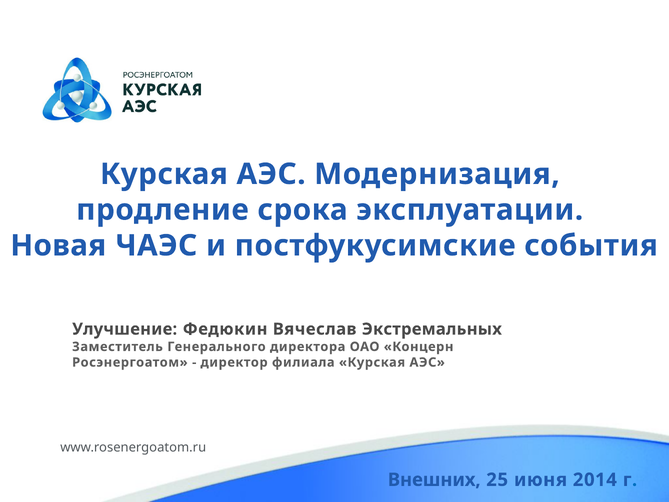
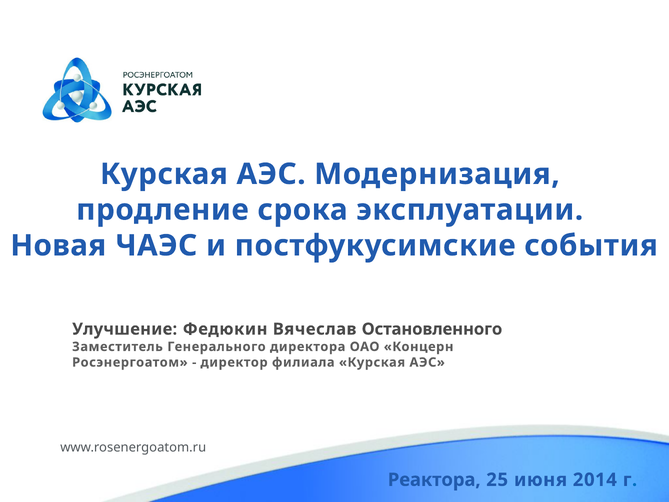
Экстремальных: Экстремальных -> Остановленного (432, 329)
Внешних: Внешних -> Реактора (434, 480)
